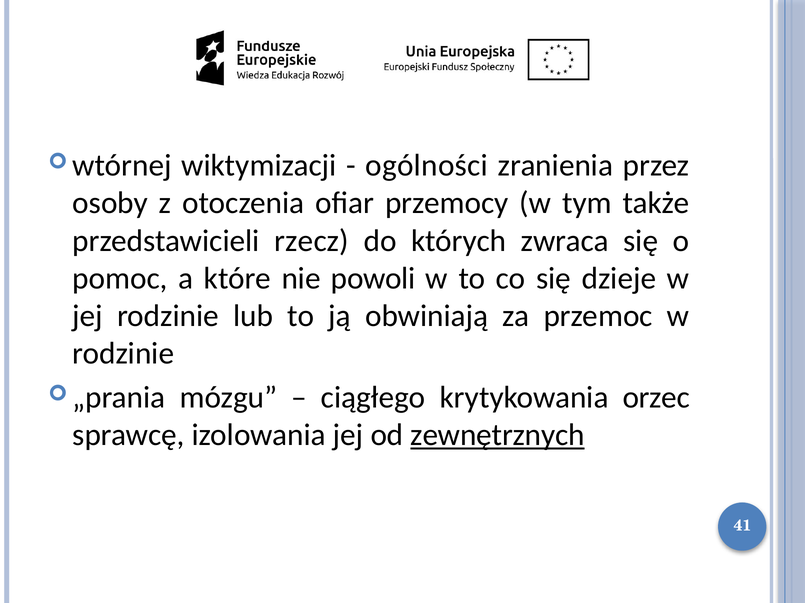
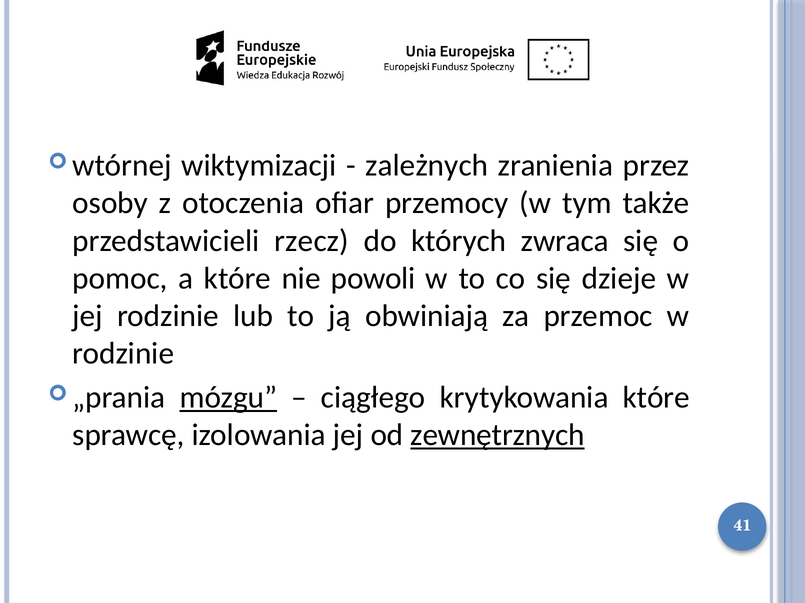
ogólności: ogólności -> zależnych (427, 166)
mózgu underline: none -> present (228, 398)
krytykowania orzec: orzec -> które (656, 398)
